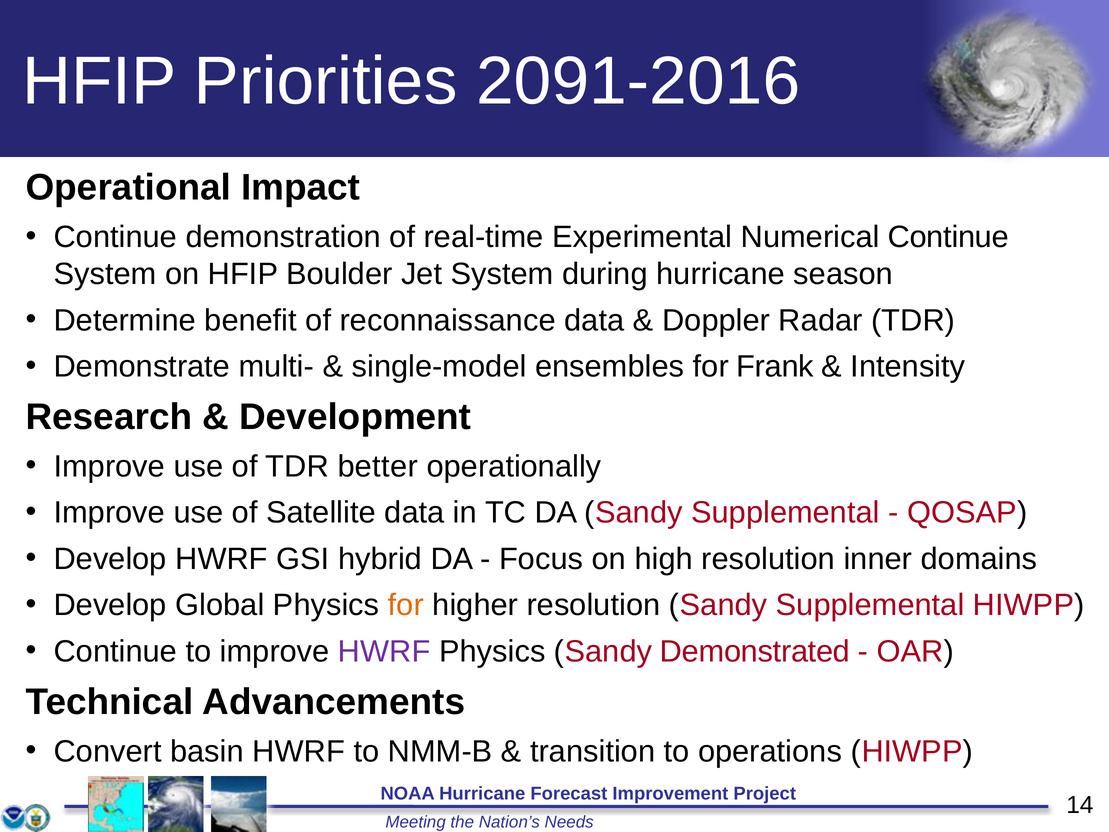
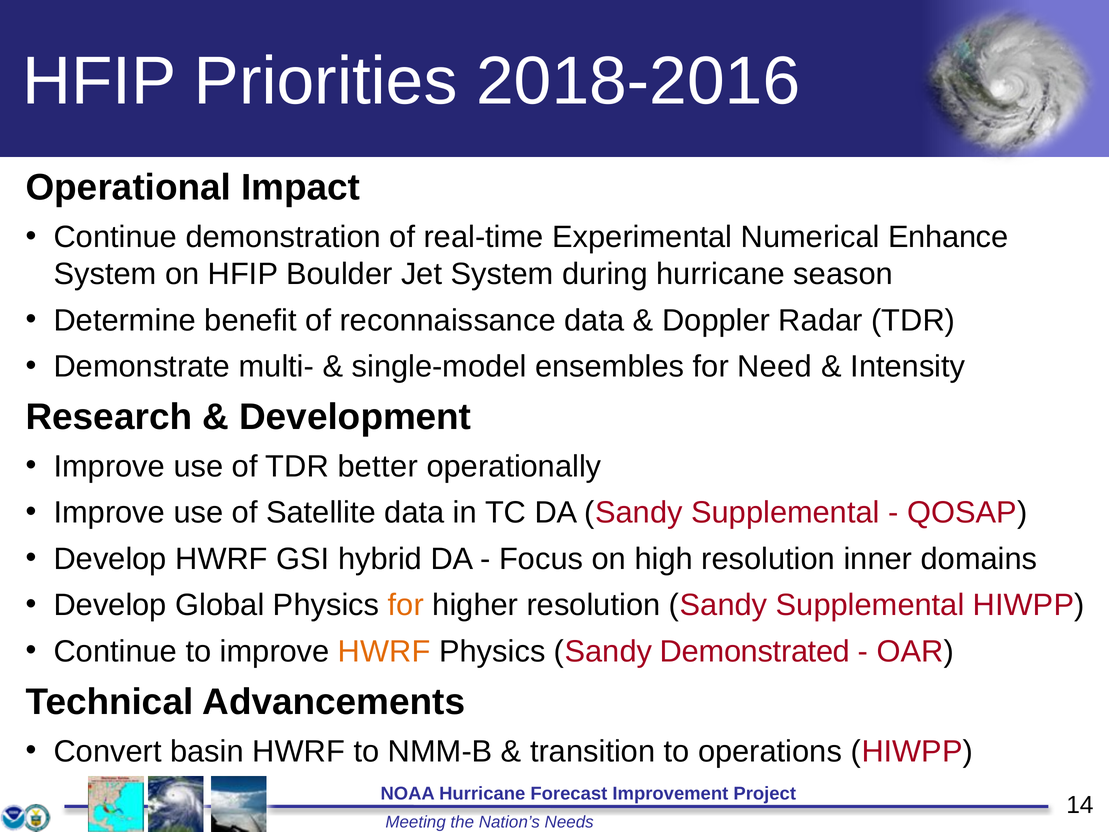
2091-2016: 2091-2016 -> 2018-2016 (638, 82)
Numerical Continue: Continue -> Enhance (948, 237)
Frank: Frank -> Need (775, 367)
HWRF colour: purple -> orange (384, 651)
